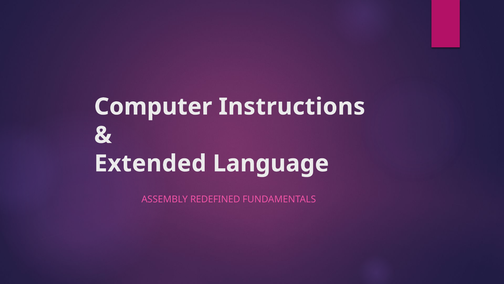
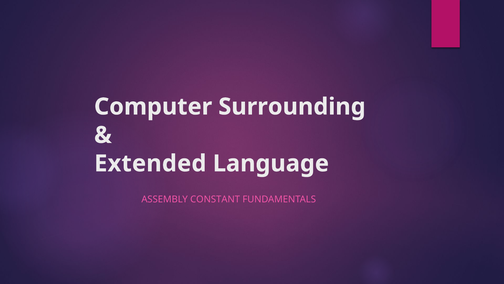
Instructions: Instructions -> Surrounding (292, 107)
REDEFINED: REDEFINED -> CONSTANT (215, 199)
